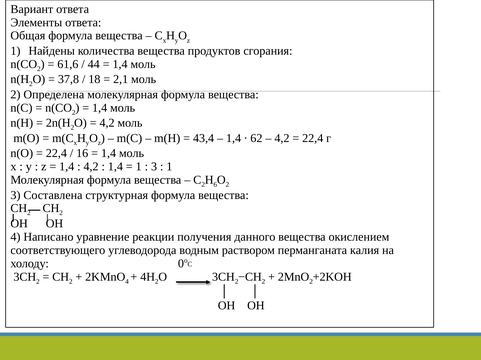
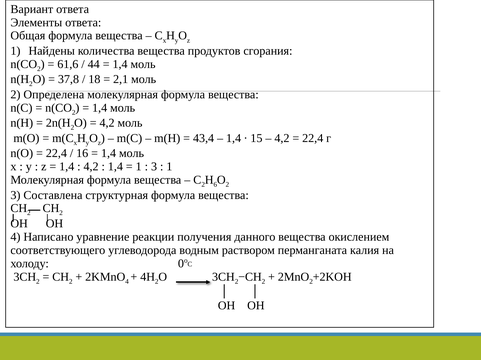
62: 62 -> 15 (256, 138)
